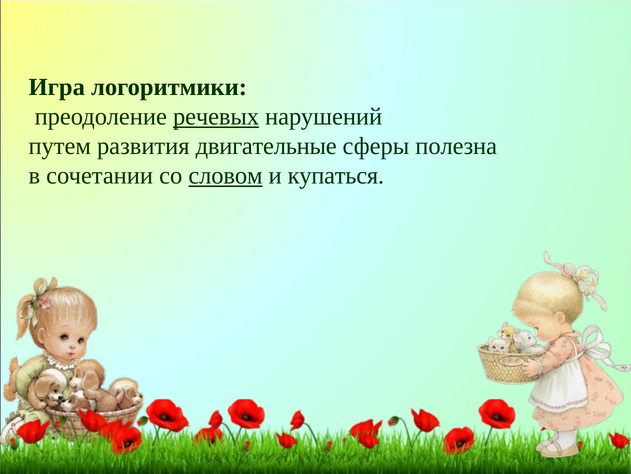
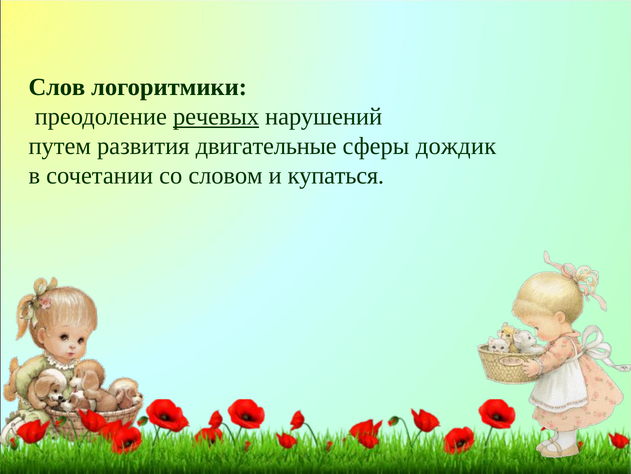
Игра: Игра -> Слов (57, 87)
полезна: полезна -> дождик (456, 146)
словом underline: present -> none (225, 176)
